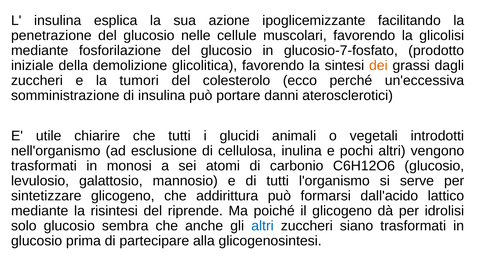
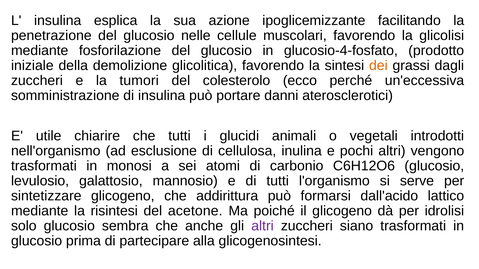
glucosio-7-fosfato: glucosio-7-fosfato -> glucosio-4-fosfato (341, 51)
riprende: riprende -> acetone (195, 211)
altri colour: blue -> purple (263, 226)
